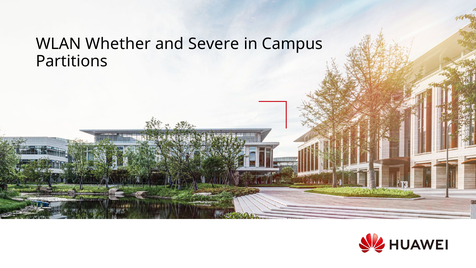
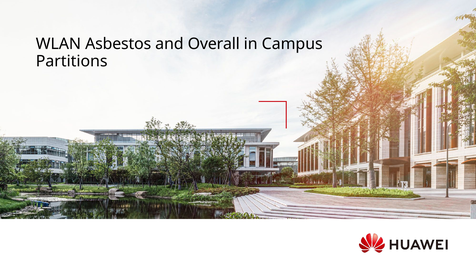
Whether: Whether -> Asbestos (118, 44)
Severe: Severe -> Overall (214, 44)
